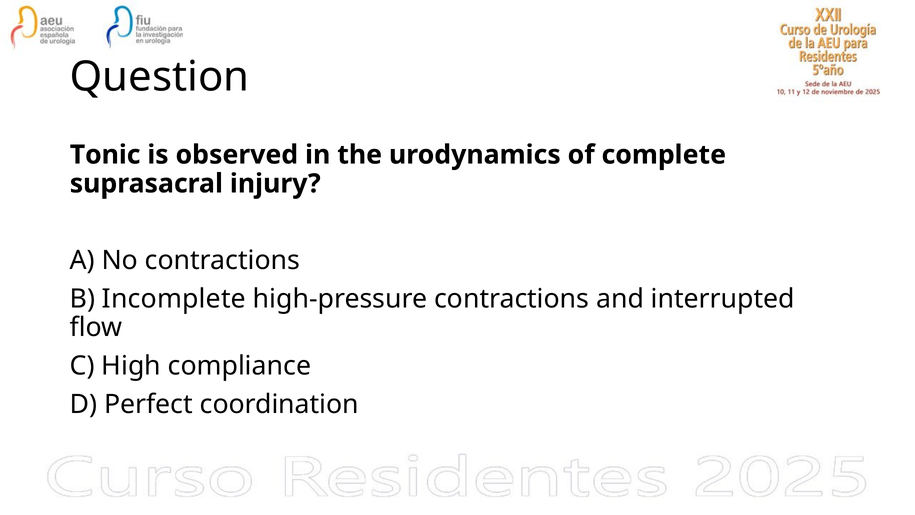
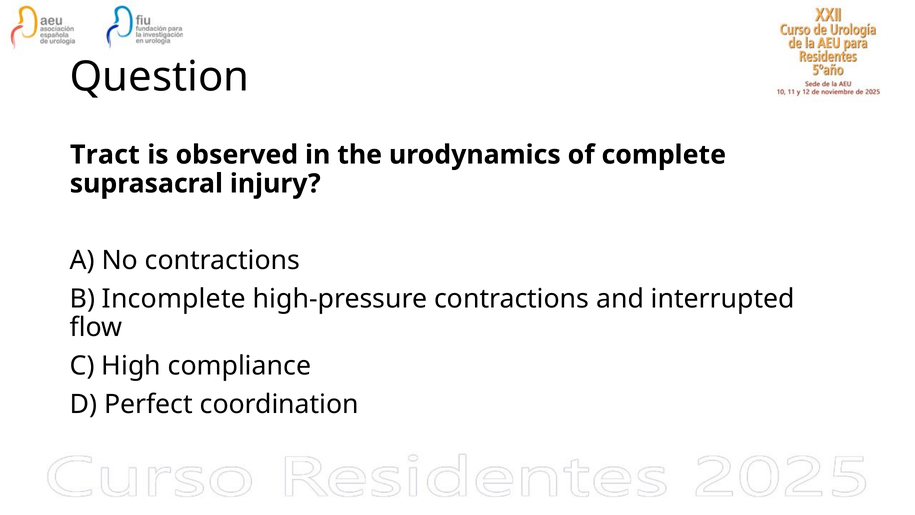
Tonic: Tonic -> Tract (105, 155)
